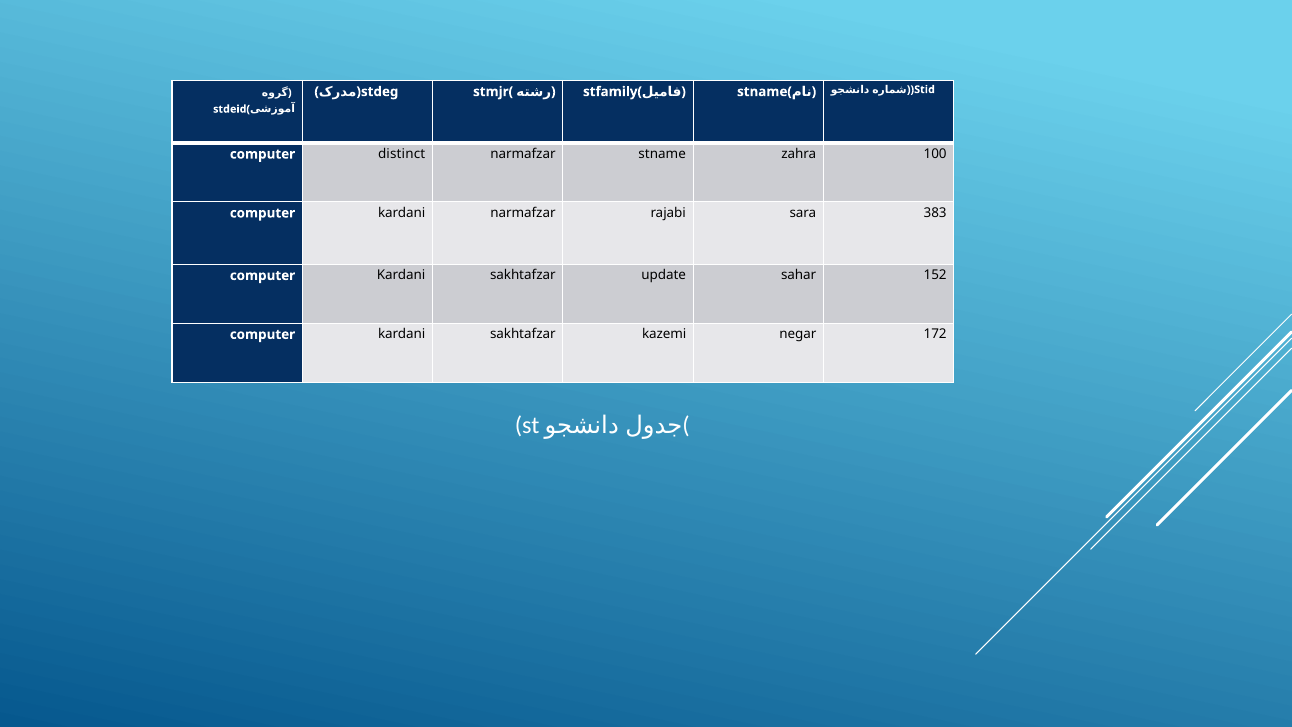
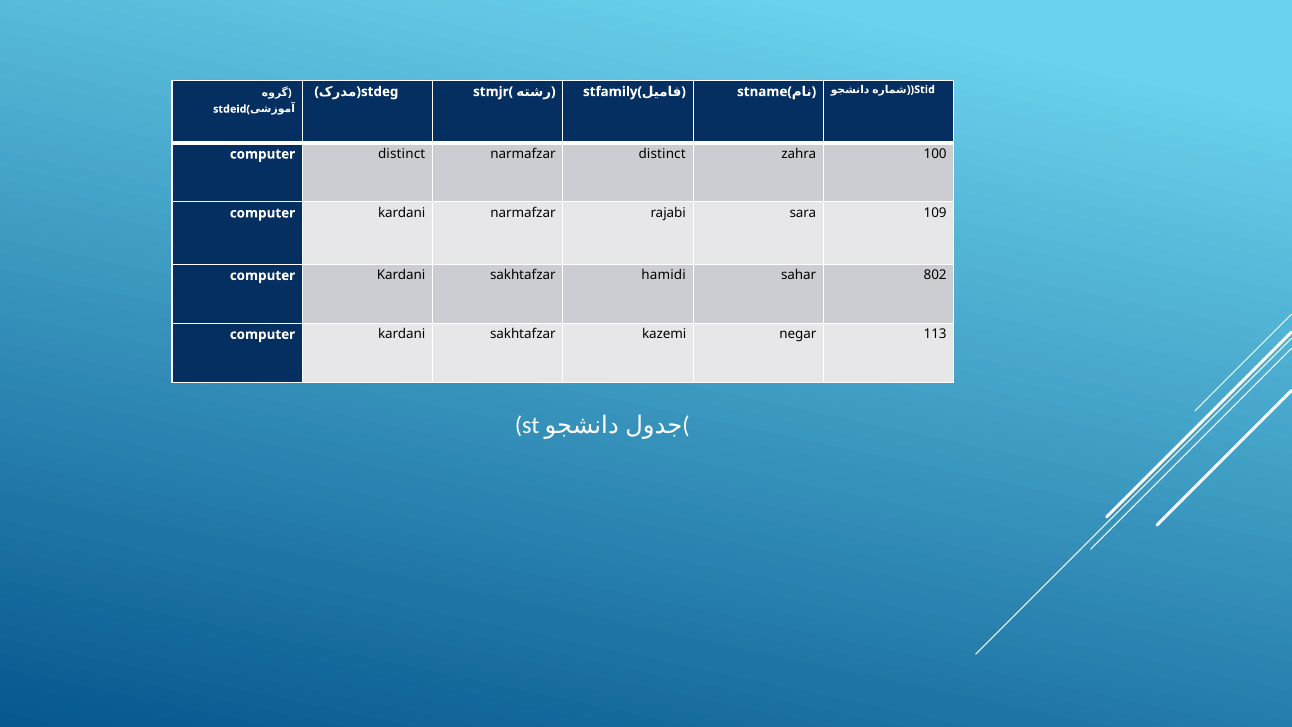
narmafzar stname: stname -> distinct (662, 154)
383: 383 -> 109 (935, 213)
update: update -> hamidi (664, 275)
152: 152 -> 802 (935, 275)
172: 172 -> 113 (935, 334)
